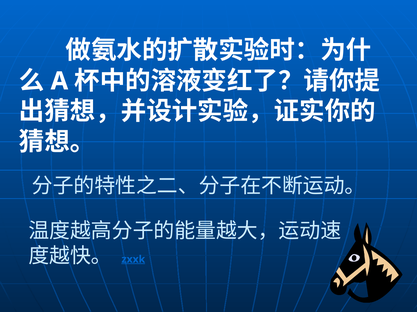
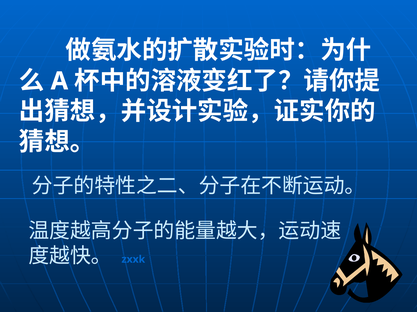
zxxk underline: present -> none (133, 260)
